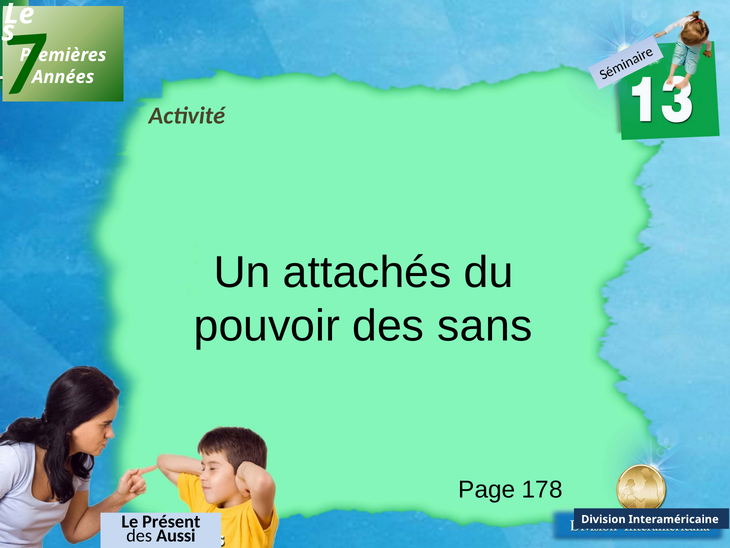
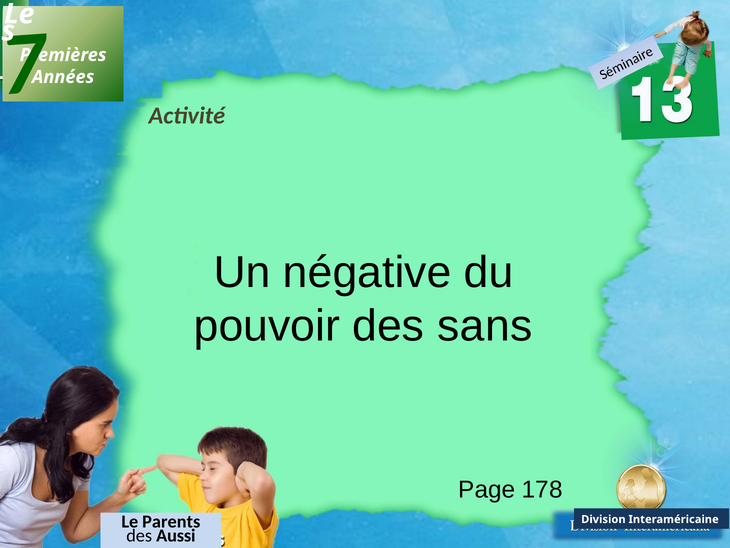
attachés: attachés -> négative (367, 272)
Présent: Présent -> Parents (171, 521)
